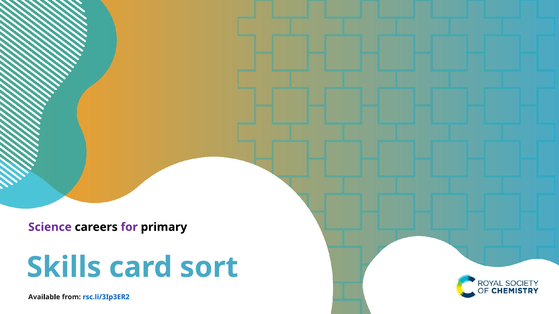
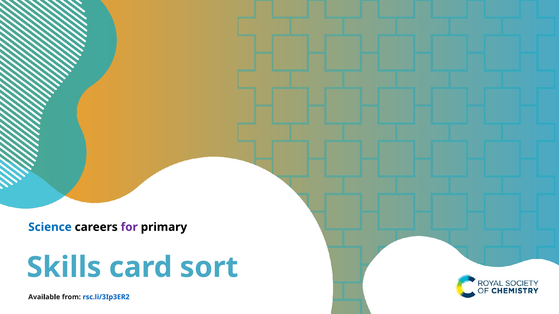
Science colour: purple -> blue (50, 227)
